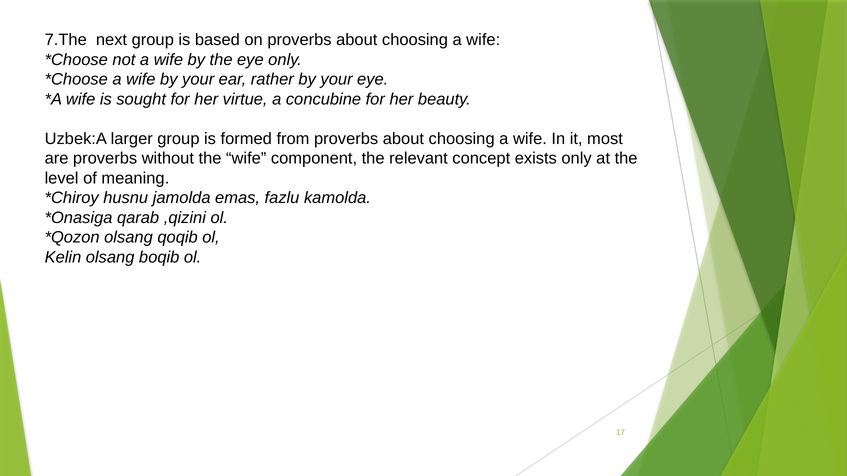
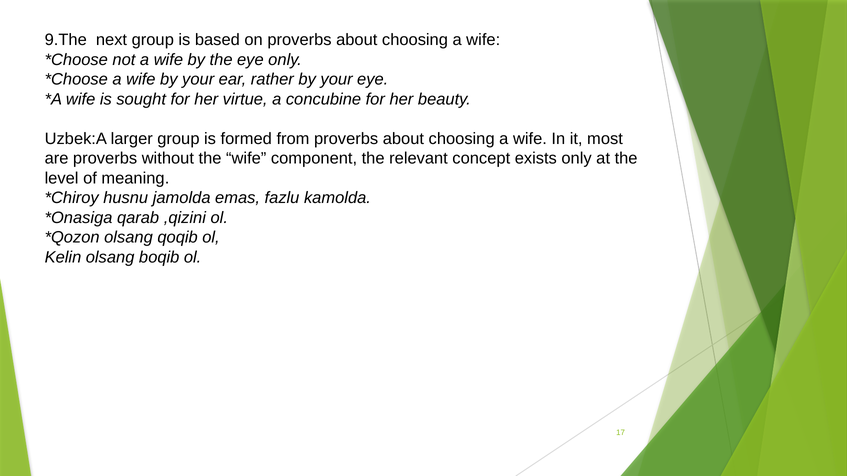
7.The: 7.The -> 9.The (66, 40)
